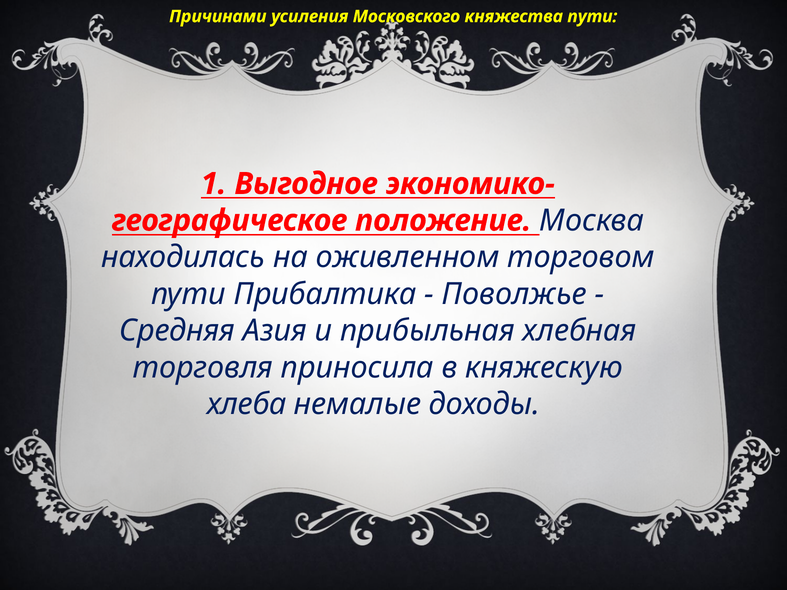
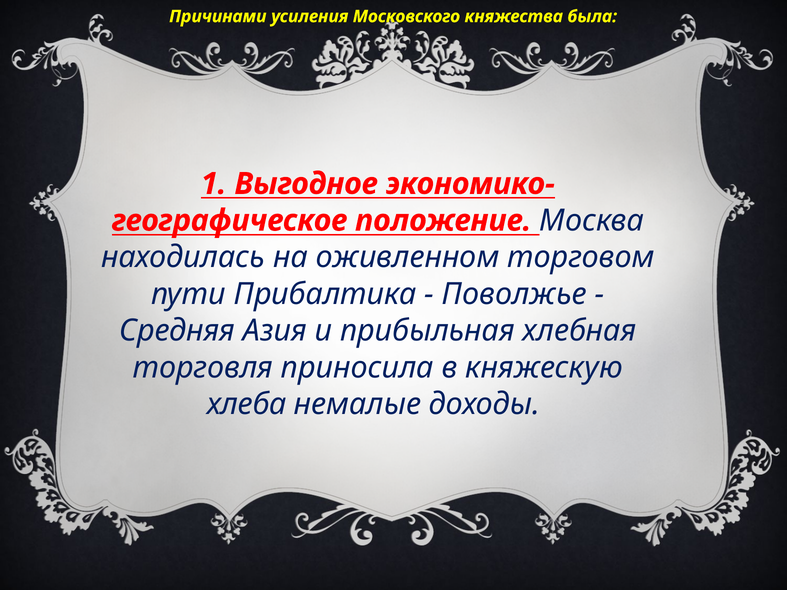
княжества пути: пути -> была (592, 16)
